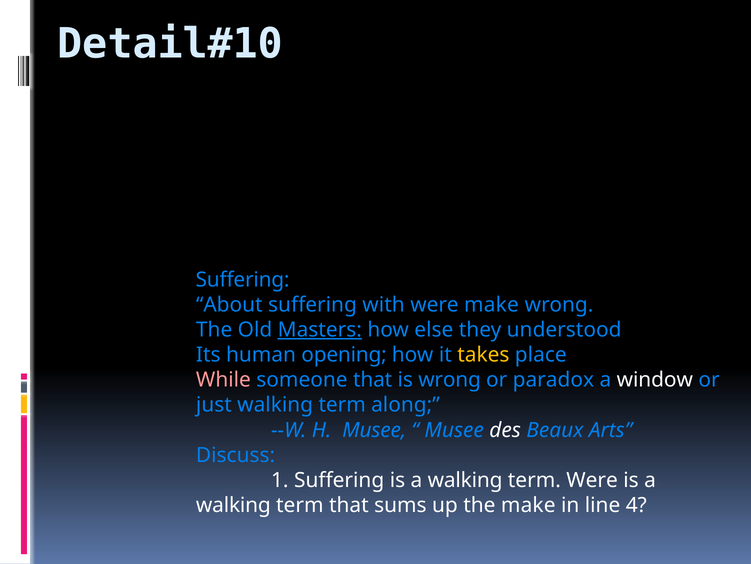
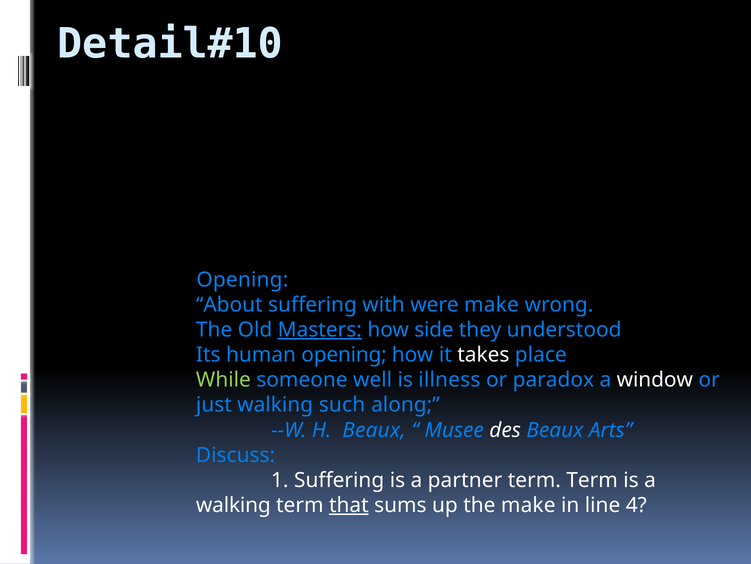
Suffering: Suffering -> Opening (242, 279)
else: else -> side (434, 329)
takes colour: yellow -> white (483, 354)
While colour: pink -> light green (223, 379)
someone that: that -> well (373, 379)
is wrong: wrong -> illness (449, 379)
just walking term: term -> such (342, 405)
H Musee: Musee -> Beaux (374, 430)
Suffering is a walking: walking -> partner (465, 480)
term Were: Were -> Term (592, 480)
that underline: none -> present (349, 505)
